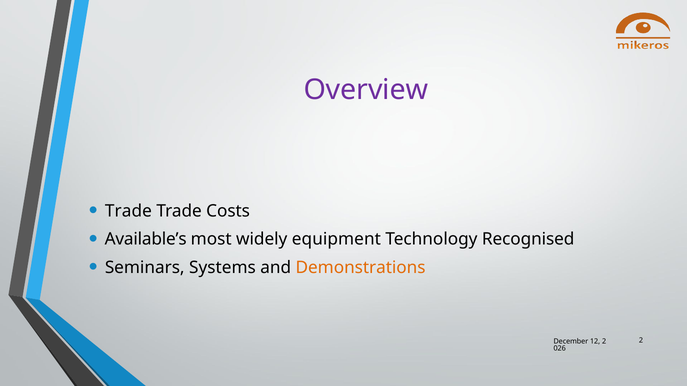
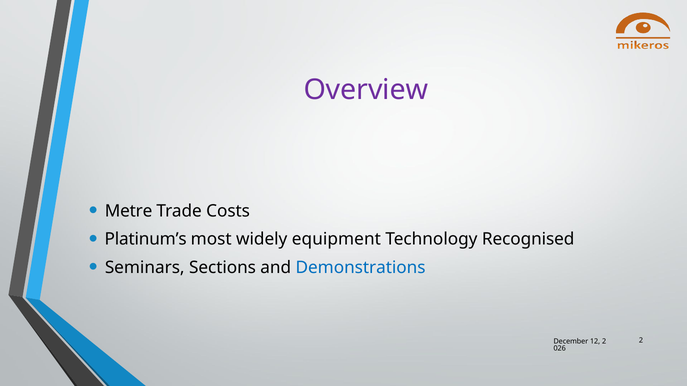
Trade: Trade -> Metre (129, 211)
Available’s: Available’s -> Platinum’s (146, 239)
Systems: Systems -> Sections (223, 268)
Demonstrations colour: orange -> blue (361, 268)
